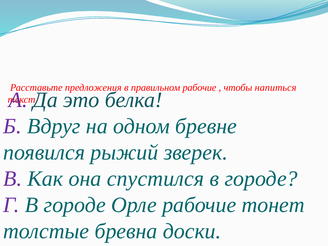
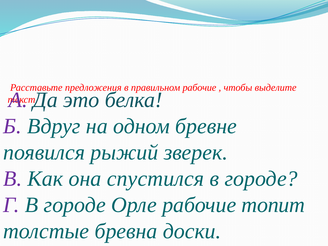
напиться: напиться -> выделите (276, 87)
тонет: тонет -> топит (273, 205)
